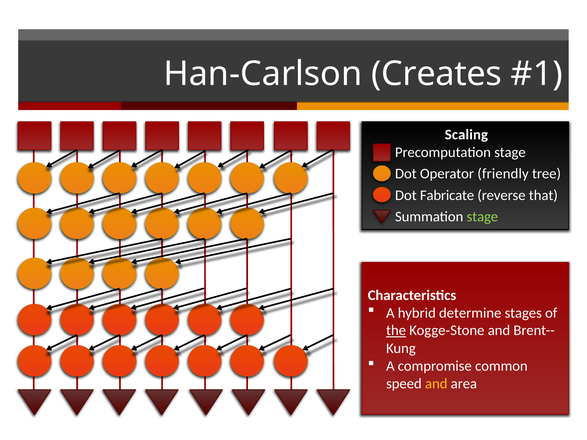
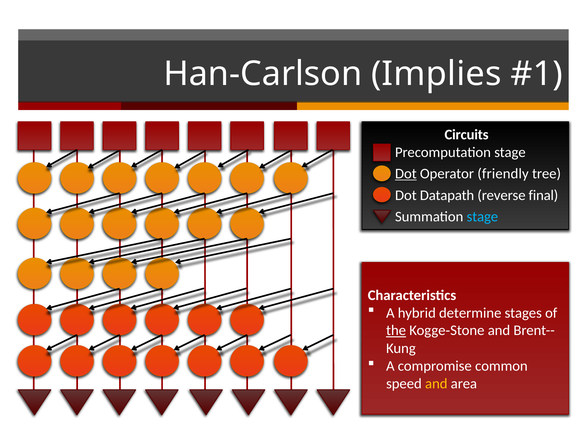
Creates: Creates -> Implies (436, 74)
Scaling: Scaling -> Circuits (467, 135)
Dot underline: none -> present (406, 174)
Fabricate: Fabricate -> Datapath (447, 195)
that: that -> final (543, 195)
stage colour: light green -> light blue (482, 217)
